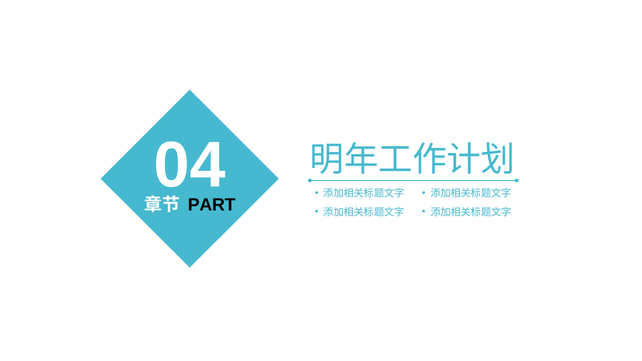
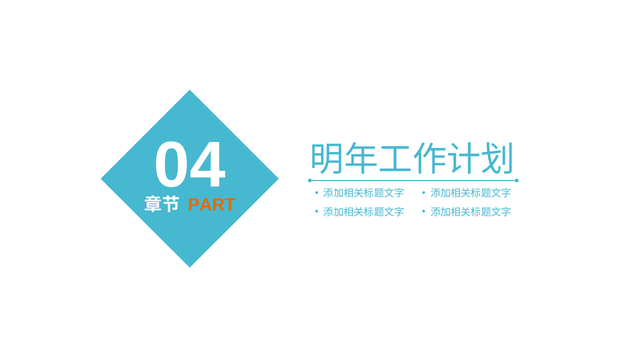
PART colour: black -> orange (212, 205)
